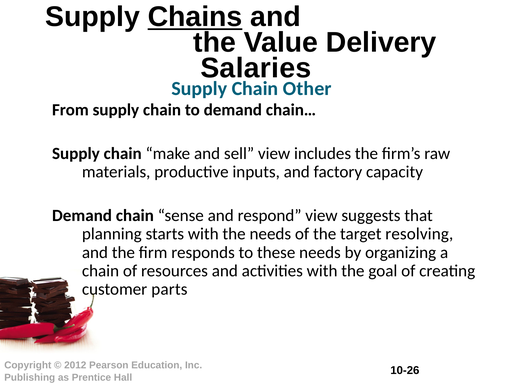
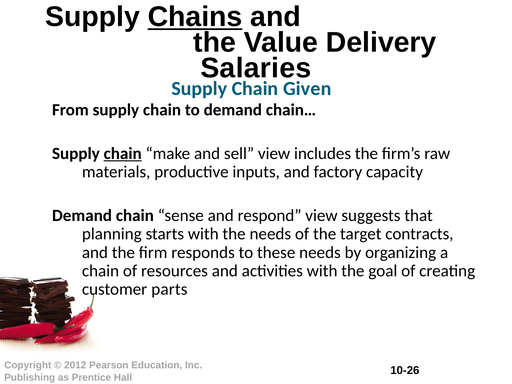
Other: Other -> Given (307, 88)
chain underline: none -> present (123, 153)
resolving: resolving -> contracts (419, 234)
